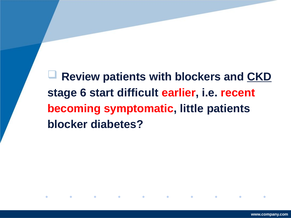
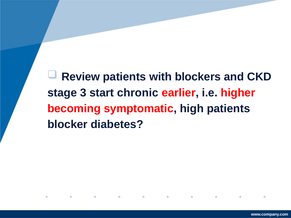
CKD underline: present -> none (259, 77)
6: 6 -> 3 (83, 93)
difficult: difficult -> chronic (138, 93)
recent: recent -> higher (238, 93)
little: little -> high (192, 109)
